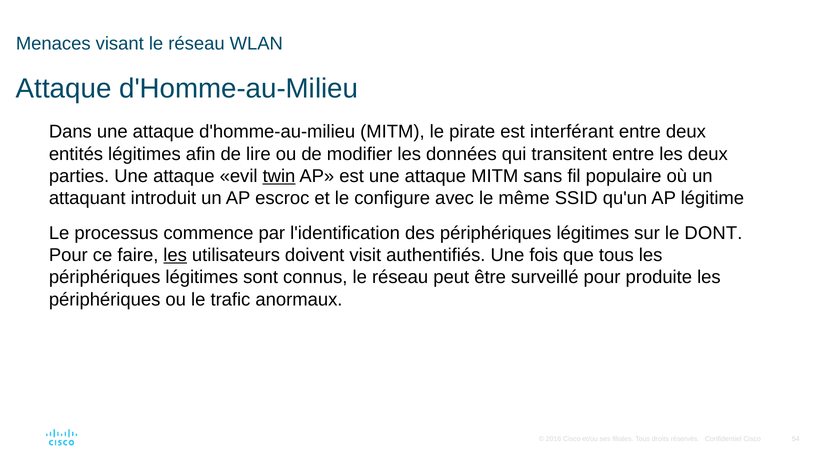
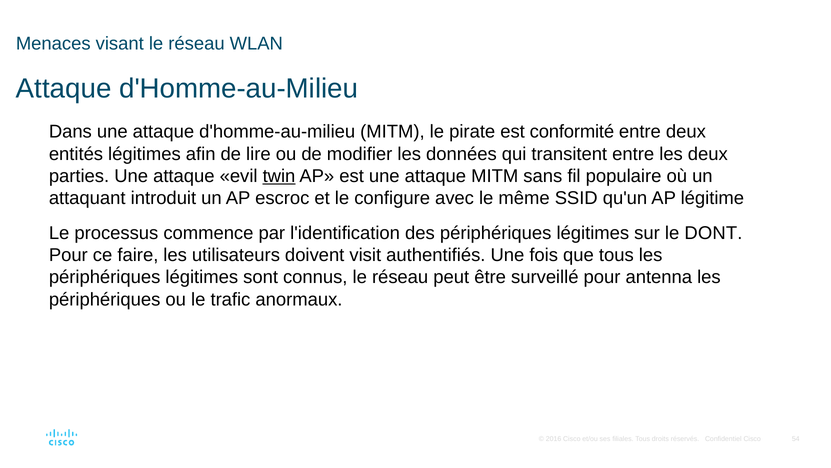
interférant: interférant -> conformité (572, 132)
les underline: present -> none (175, 255)
produite: produite -> antenna (659, 277)
